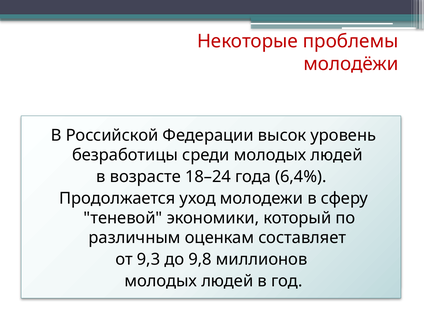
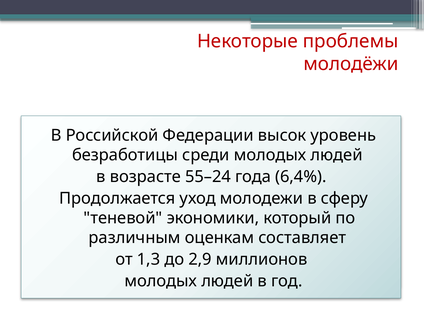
18–24: 18–24 -> 55–24 (208, 177)
9,3: 9,3 -> 1,3 (149, 259)
9,8: 9,8 -> 2,9 (200, 259)
